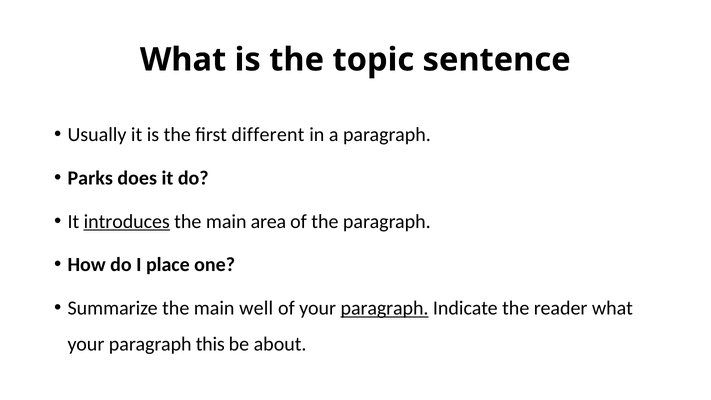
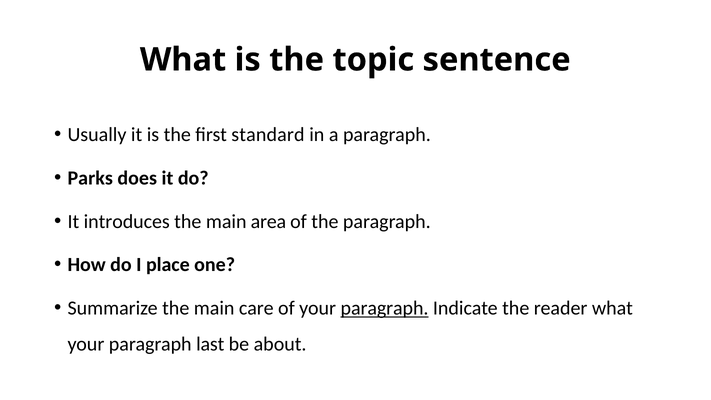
different: different -> standard (268, 135)
introduces underline: present -> none (127, 221)
well: well -> care (256, 308)
this: this -> last (210, 344)
